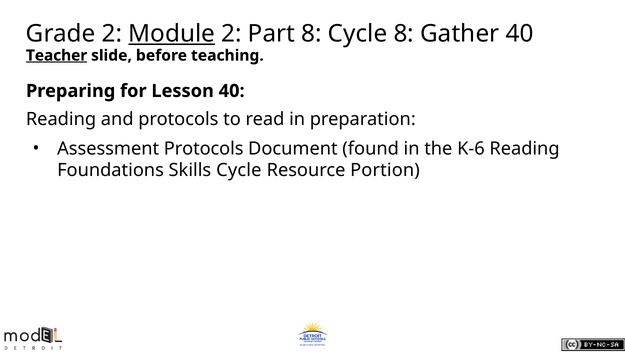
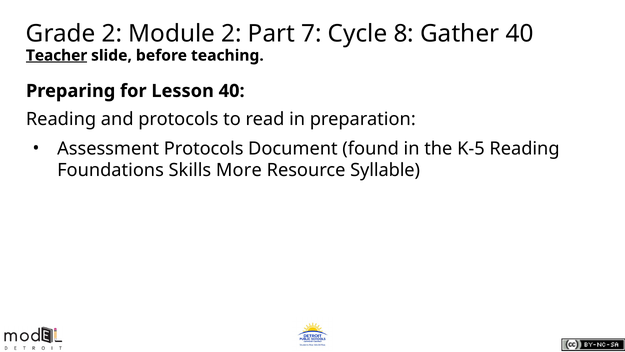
Module underline: present -> none (172, 34)
Part 8: 8 -> 7 (311, 34)
K-6: K-6 -> K-5 (471, 148)
Skills Cycle: Cycle -> More (239, 170)
Portion: Portion -> Syllable (385, 170)
